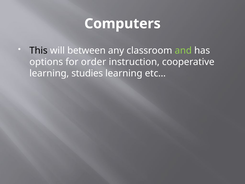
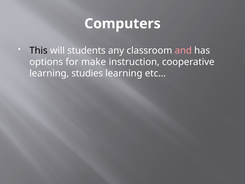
between: between -> students (86, 50)
and colour: light green -> pink (183, 50)
order: order -> make (94, 62)
